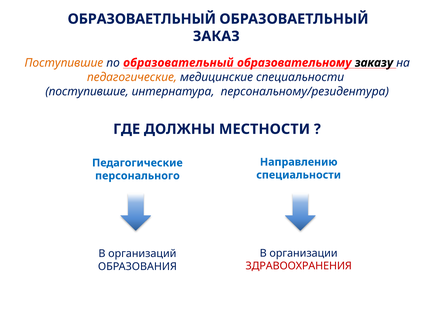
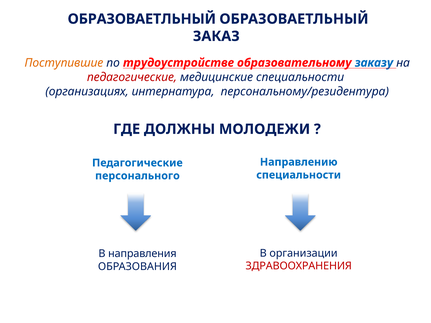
образовательный: образовательный -> трудоустройстве (178, 63)
заказу colour: black -> blue (374, 63)
педагогические colour: orange -> red (132, 77)
поступившие: поступившие -> организациях (87, 92)
МЕСТНОСТИ: МЕСТНОСТИ -> МОЛОДЕЖИ (265, 129)
организаций: организаций -> направления (142, 254)
